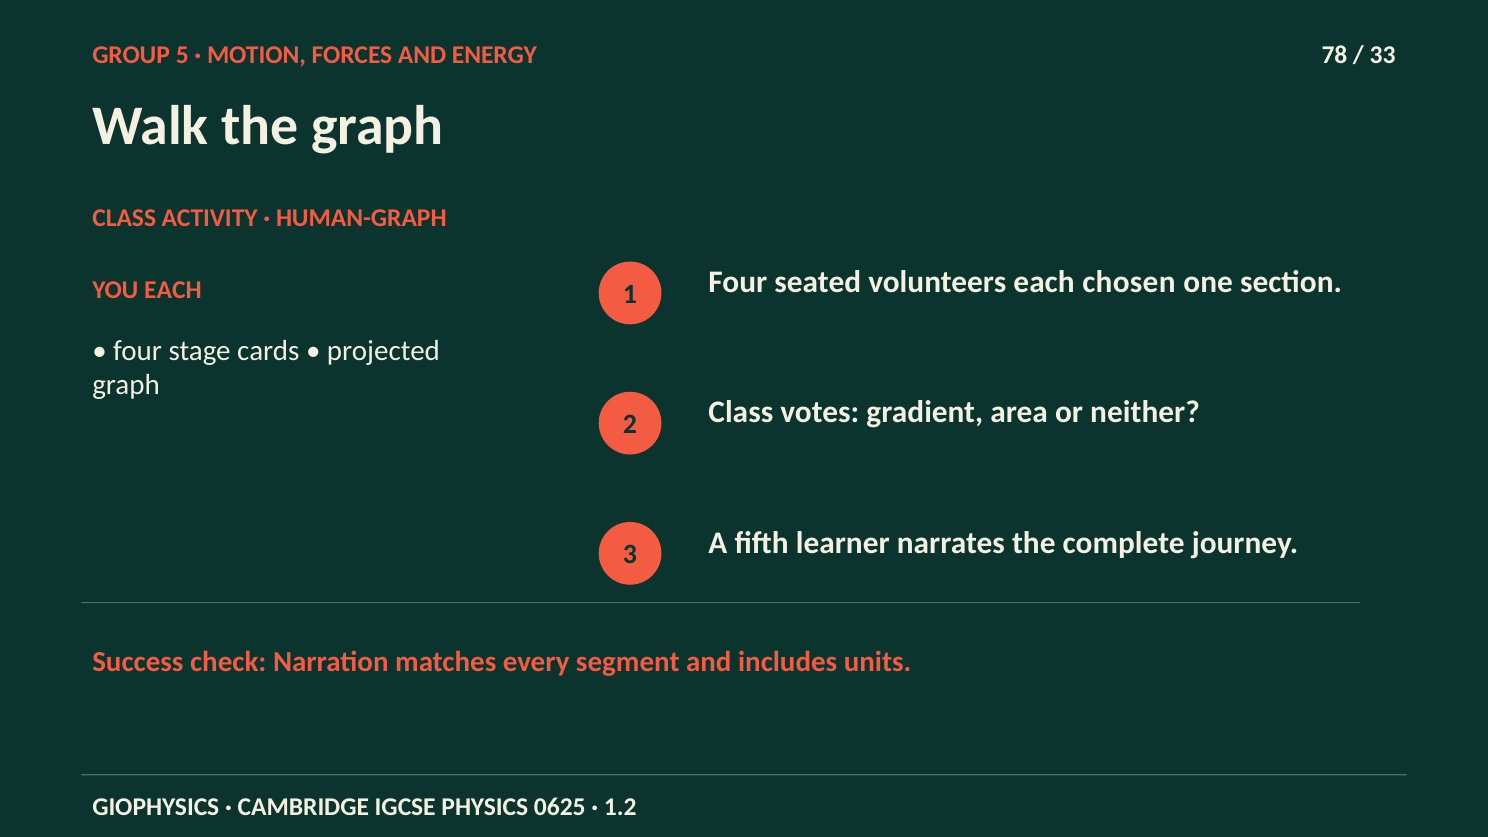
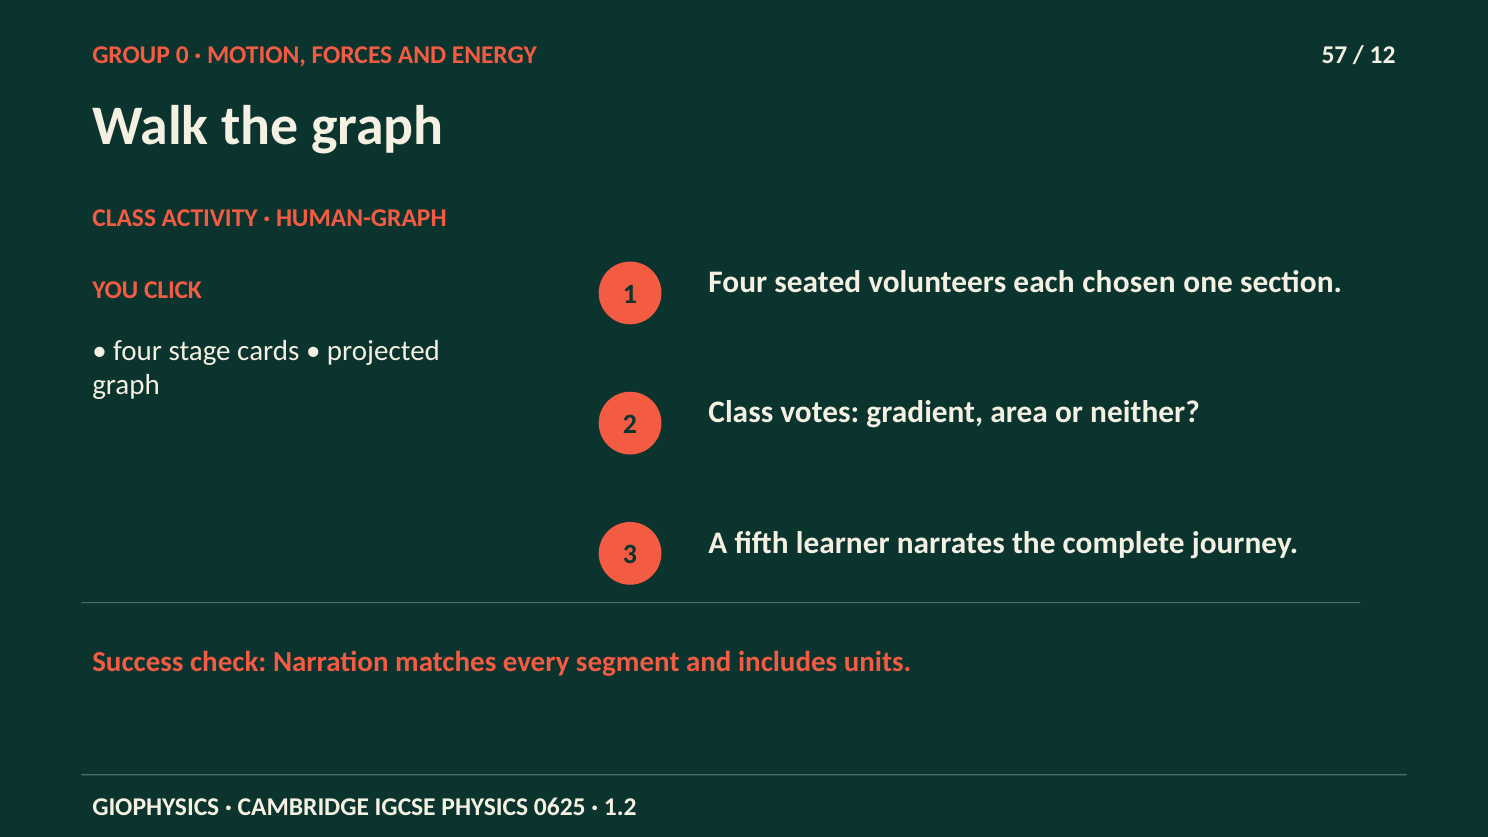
5: 5 -> 0 (182, 55)
78: 78 -> 57 (1334, 55)
33: 33 -> 12 (1383, 55)
YOU EACH: EACH -> CLICK (173, 290)
